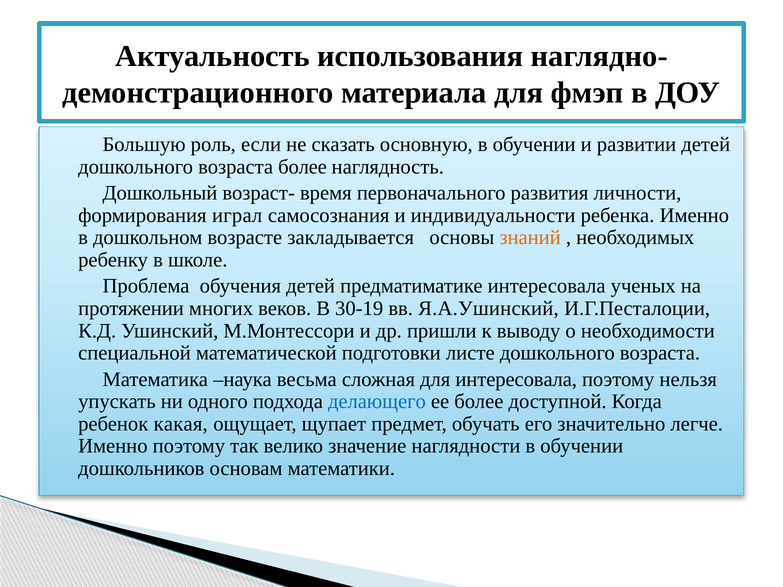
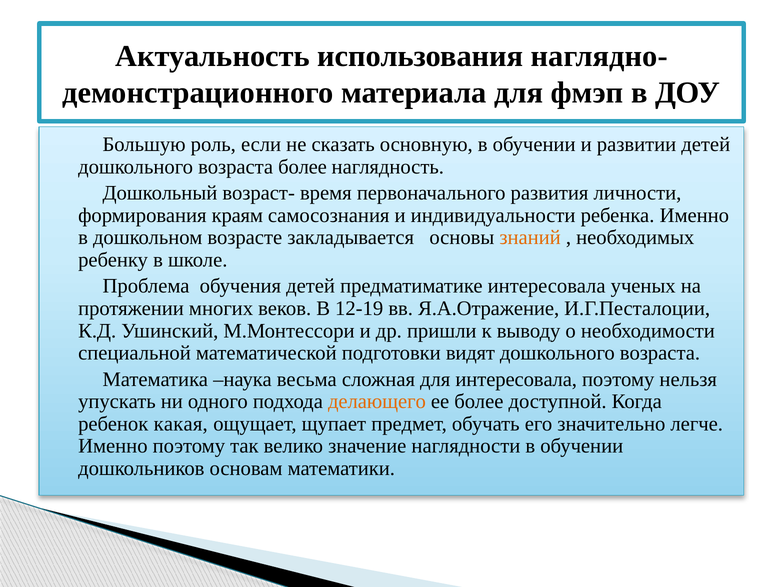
играл: играл -> краям (237, 215)
30-19: 30-19 -> 12-19 (359, 309)
Я.А.Ушинский: Я.А.Ушинский -> Я.А.Отражение (489, 309)
листе: листе -> видят (470, 353)
делающего colour: blue -> orange (377, 402)
